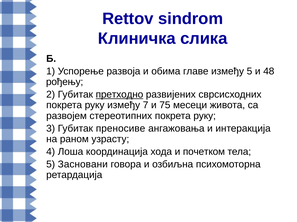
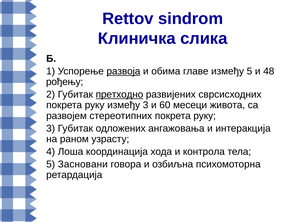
развоја underline: none -> present (123, 71)
између 7: 7 -> 3 (146, 105)
75: 75 -> 60 (165, 105)
преносиве: преносиве -> одложених (121, 129)
почетком: почетком -> контрола (204, 152)
